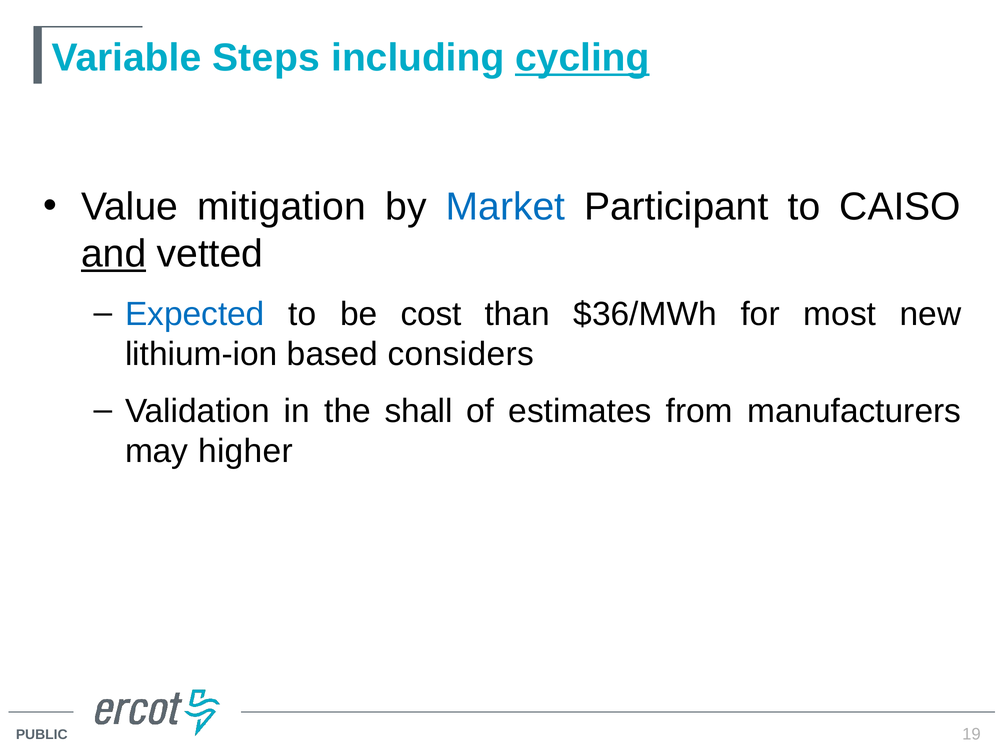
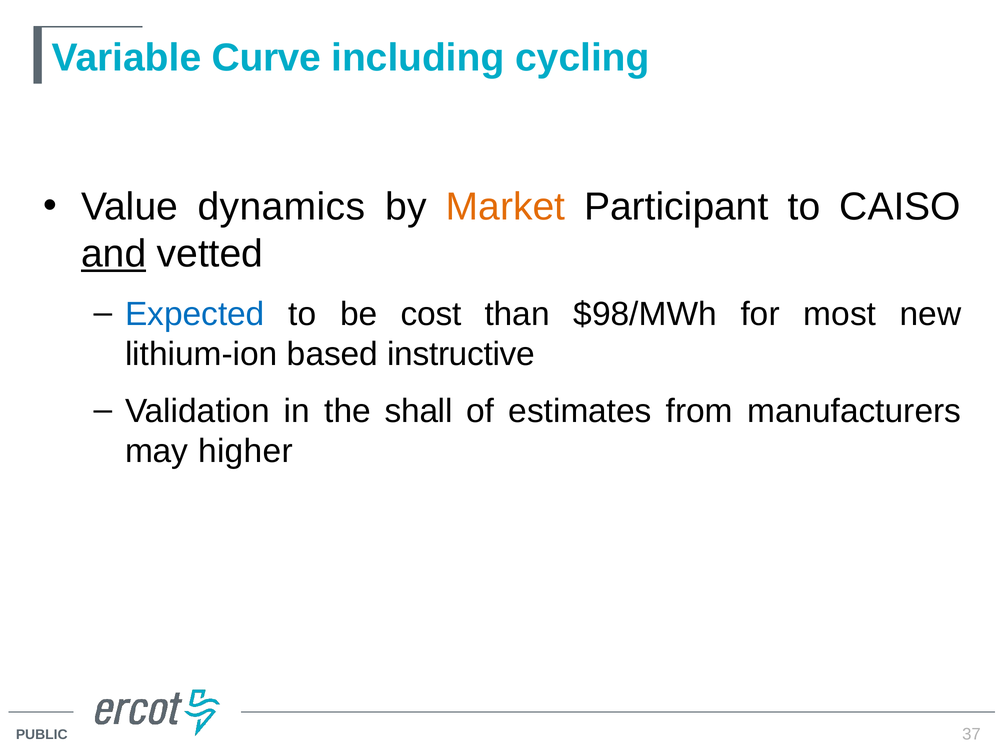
Steps: Steps -> Curve (266, 58)
cycling underline: present -> none (582, 58)
mitigation: mitigation -> dynamics (281, 207)
Market colour: blue -> orange (506, 207)
$36/MWh: $36/MWh -> $98/MWh (645, 314)
considers: considers -> instructive (461, 354)
19: 19 -> 37 (971, 734)
